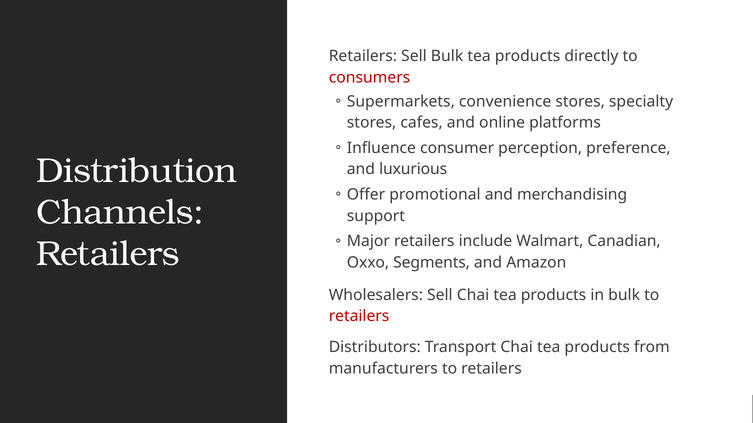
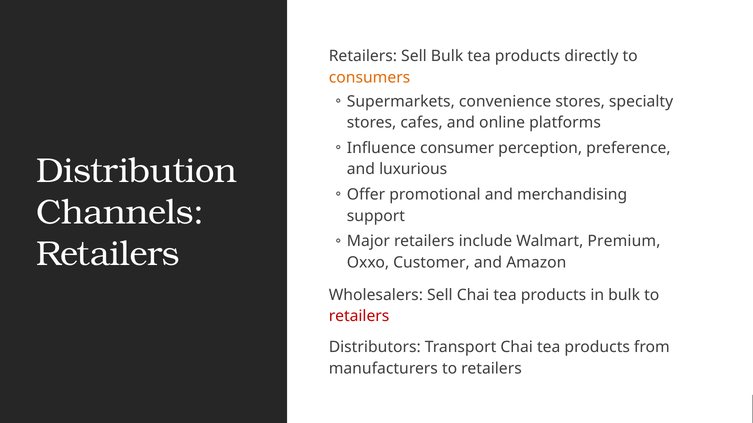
consumers colour: red -> orange (370, 78)
Canadian: Canadian -> Premium (624, 242)
Segments: Segments -> Customer (432, 263)
